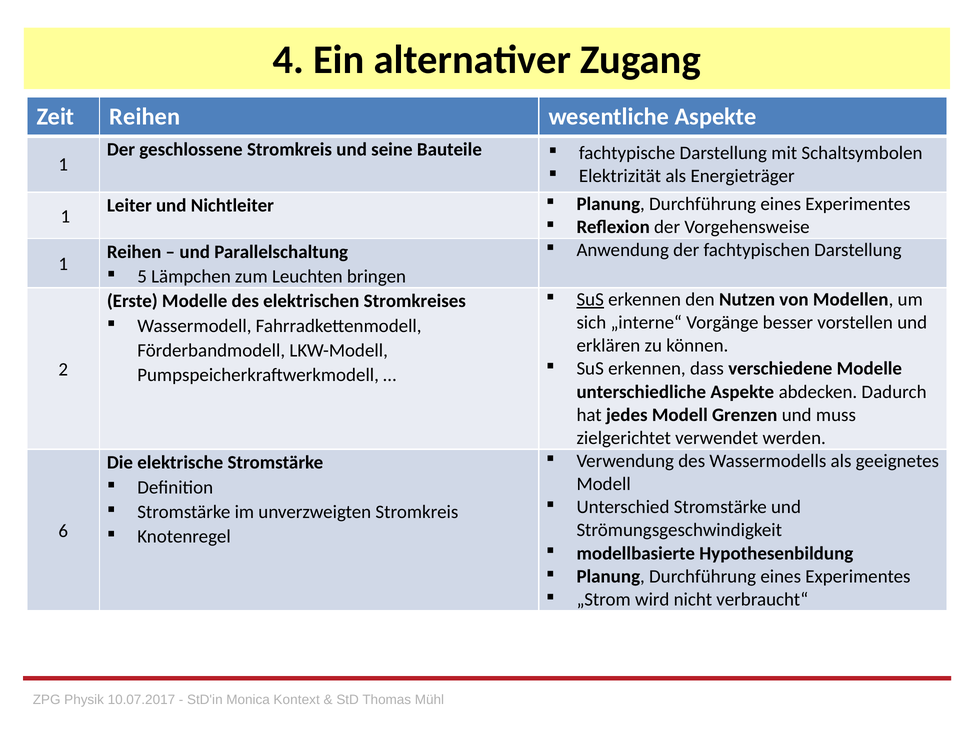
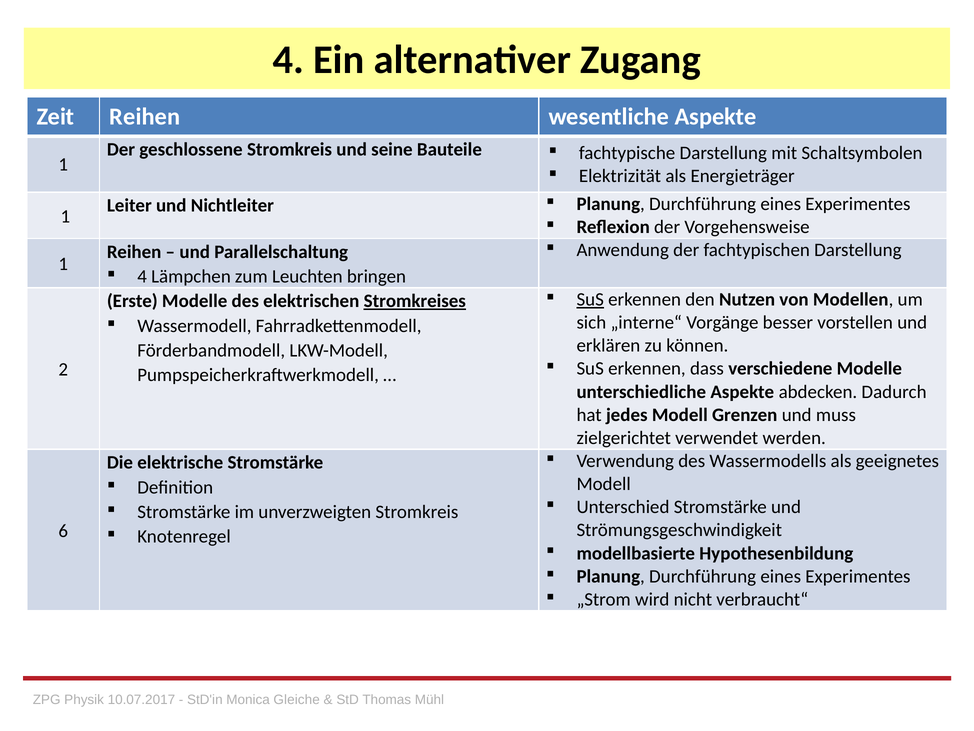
5: 5 -> 4 (142, 276)
Stromkreises underline: none -> present (415, 301)
Kontext: Kontext -> Gleiche (297, 700)
